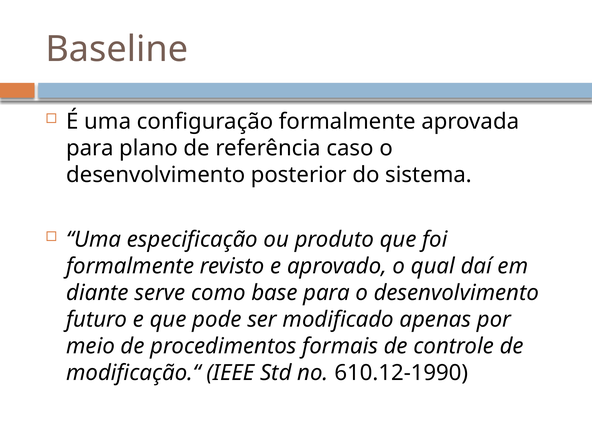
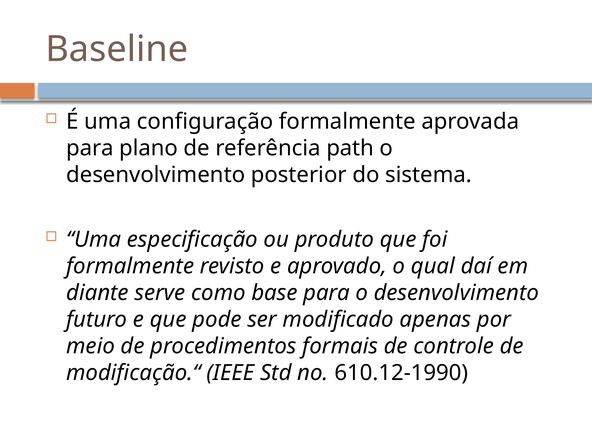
caso: caso -> path (350, 148)
